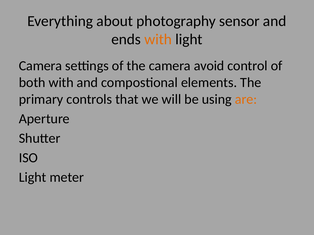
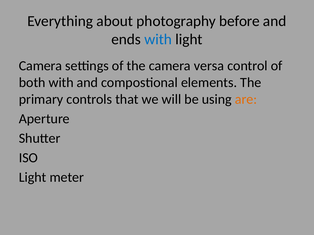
sensor: sensor -> before (239, 21)
with colour: orange -> blue (158, 40)
avoid: avoid -> versa (209, 66)
